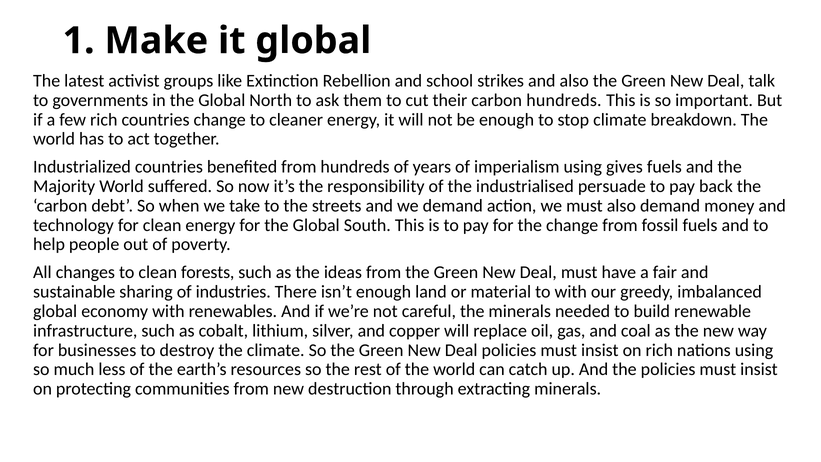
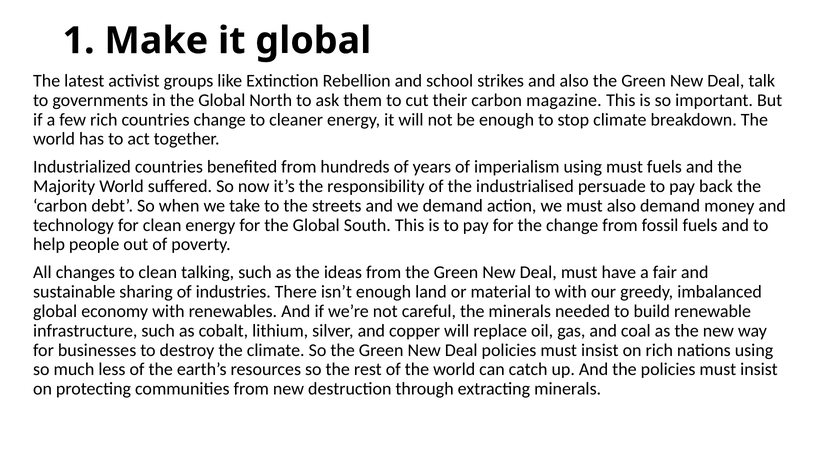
carbon hundreds: hundreds -> magazine (564, 100)
using gives: gives -> must (624, 167)
forests: forests -> talking (208, 272)
